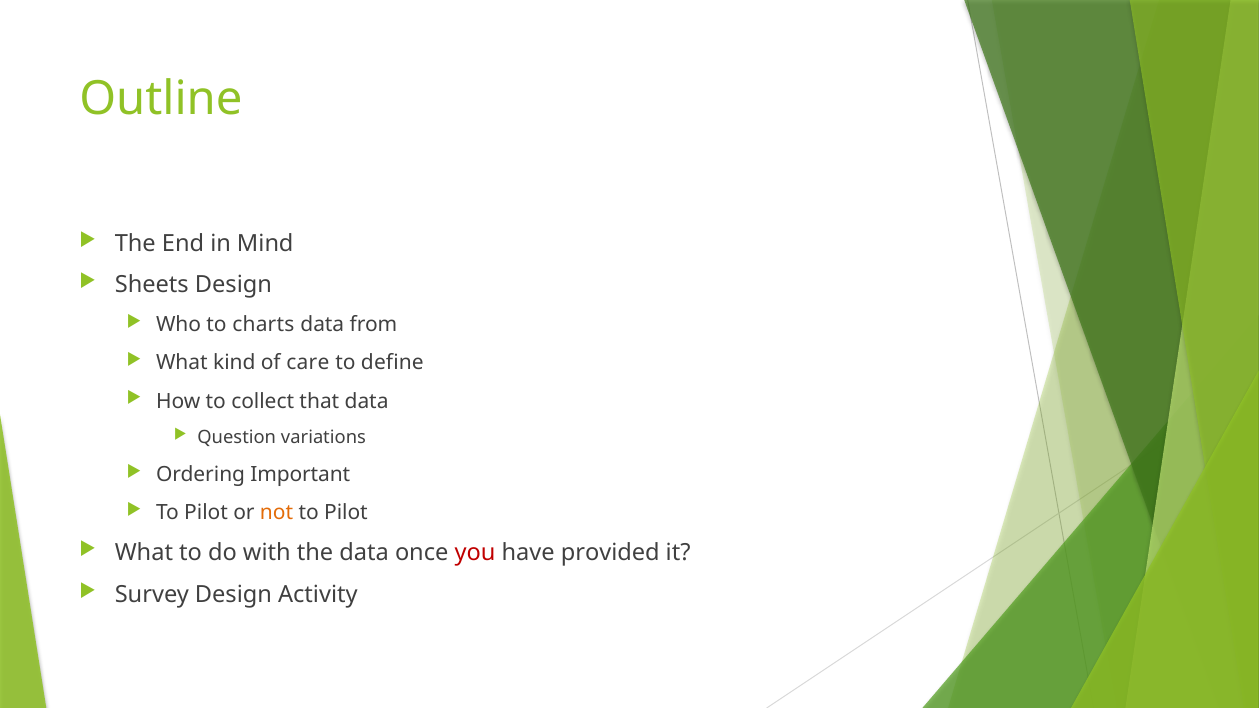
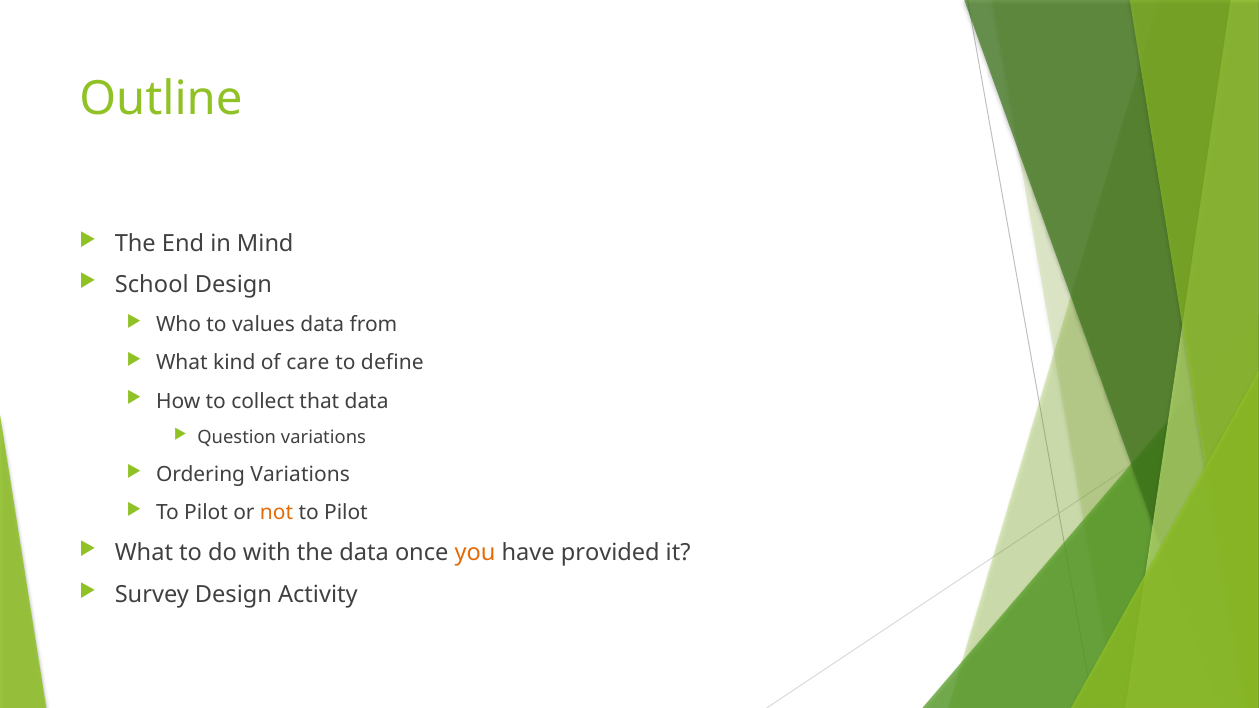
Sheets: Sheets -> School (152, 285)
charts: charts -> values (263, 325)
Ordering Important: Important -> Variations (300, 475)
you colour: red -> orange (475, 553)
